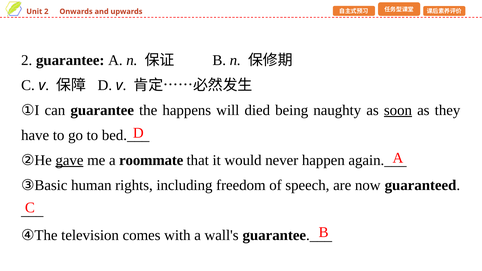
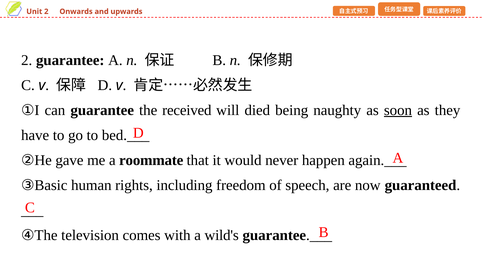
happens: happens -> received (187, 110)
gave underline: present -> none (69, 160)
wall's: wall's -> wild's (222, 235)
